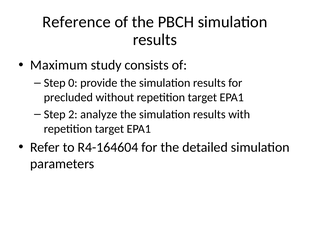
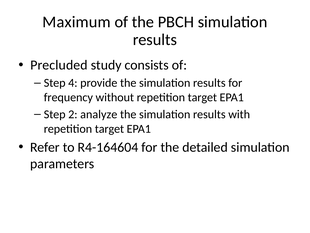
Reference: Reference -> Maximum (77, 22)
Maximum: Maximum -> Precluded (59, 65)
0: 0 -> 4 (73, 83)
precluded: precluded -> frequency (68, 97)
